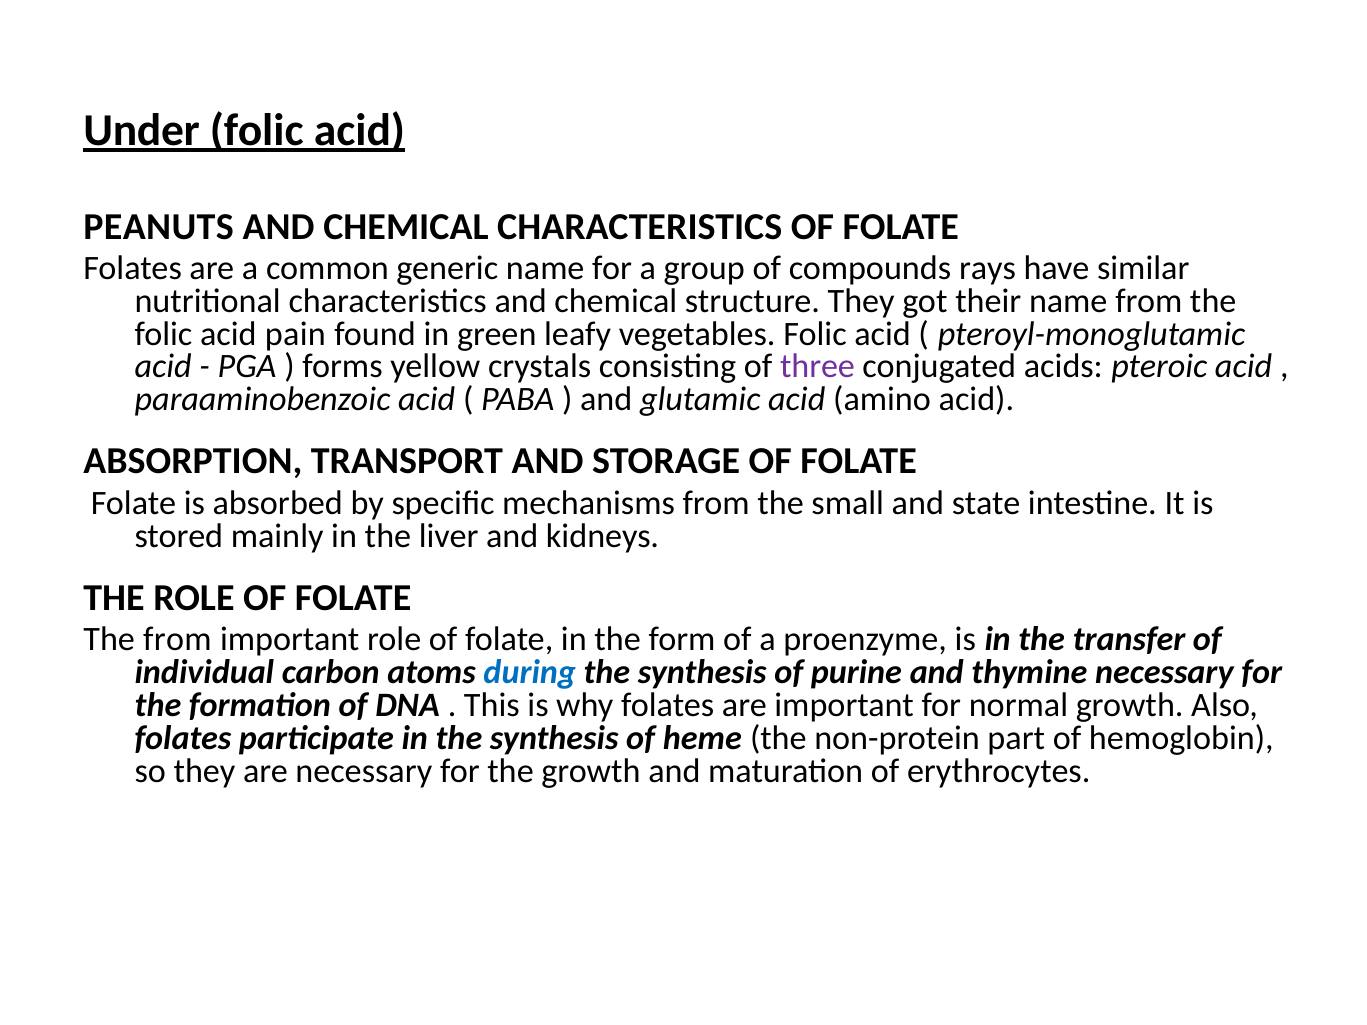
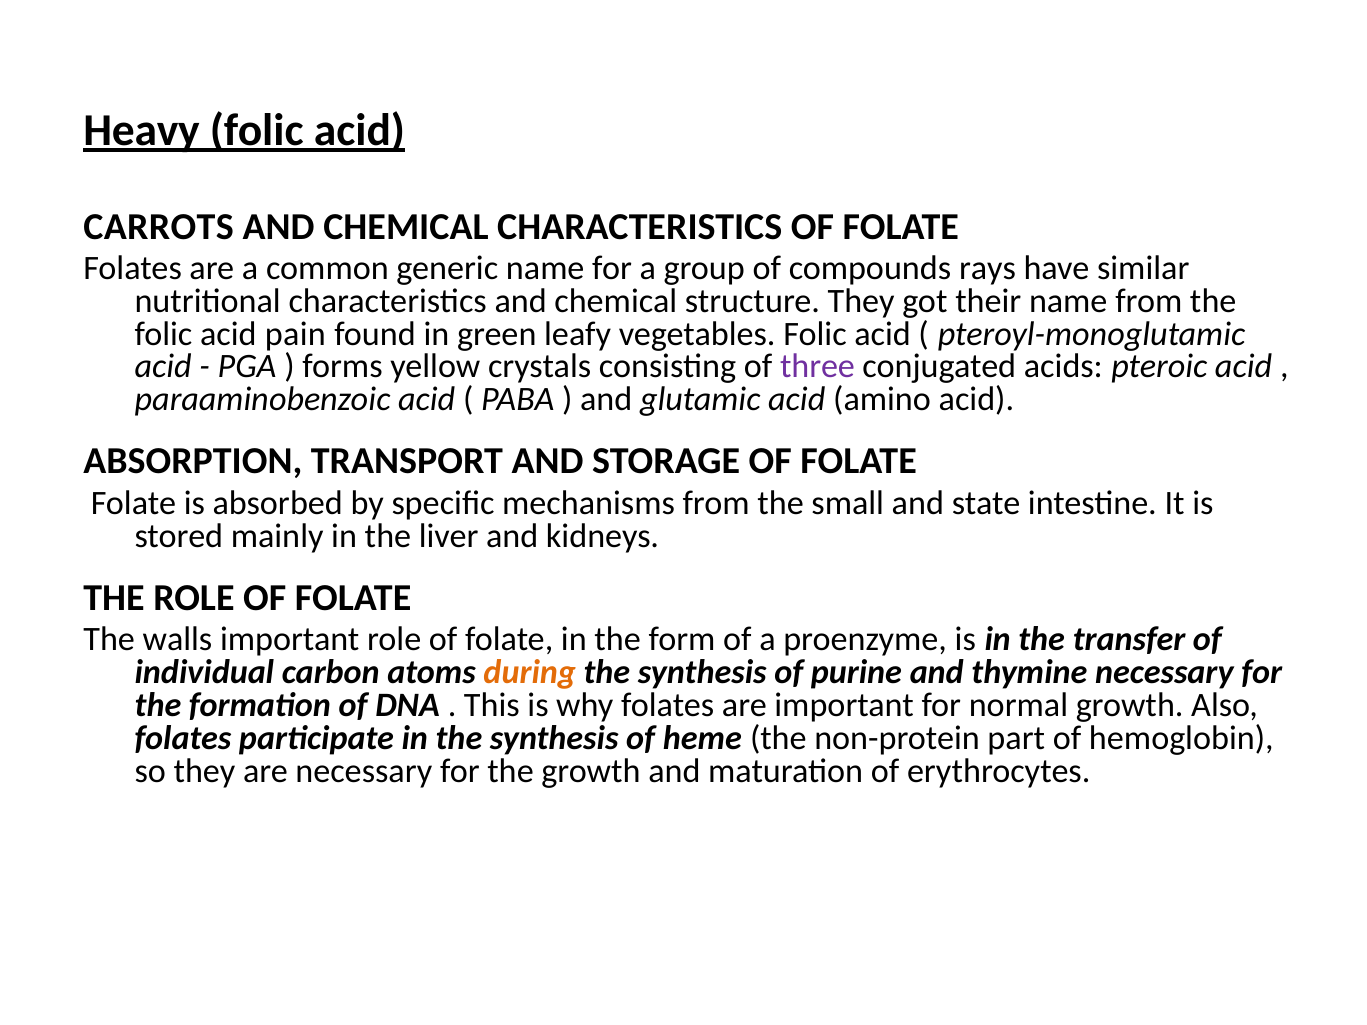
Under: Under -> Heavy (142, 130)
PEANUTS: PEANUTS -> CARROTS (159, 227)
The from: from -> walls (177, 640)
during colour: blue -> orange (530, 672)
